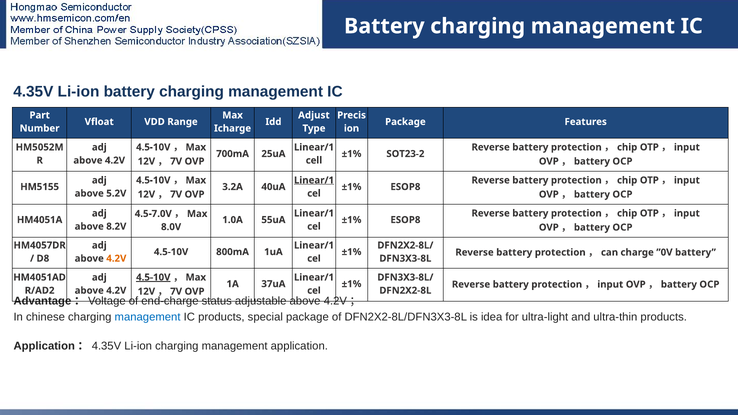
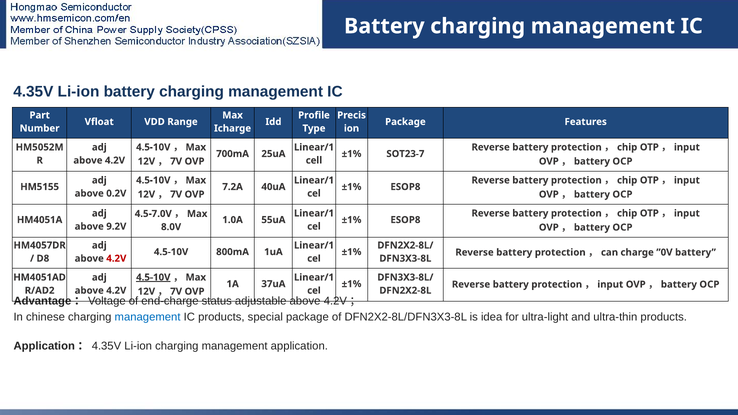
Adjust: Adjust -> Profile (314, 115)
SOT23-2: SOT23-2 -> SOT23-7 (405, 154)
Linear/1 underline: present -> none (314, 180)
3.2A: 3.2A -> 7.2A (233, 187)
5.2V: 5.2V -> 0.2V (116, 193)
8.2V: 8.2V -> 9.2V (116, 226)
4.2V colour: orange -> red (116, 259)
